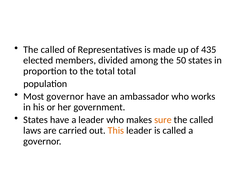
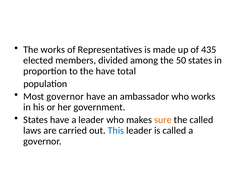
called: called -> works (53, 50)
the total: total -> have (105, 71)
This colour: orange -> blue (116, 131)
